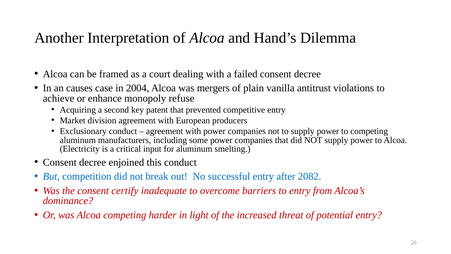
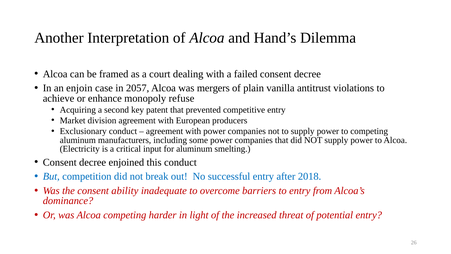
causes: causes -> enjoin (79, 88)
2004: 2004 -> 2057 (138, 88)
2082: 2082 -> 2018 (310, 176)
certify: certify -> ability (125, 191)
